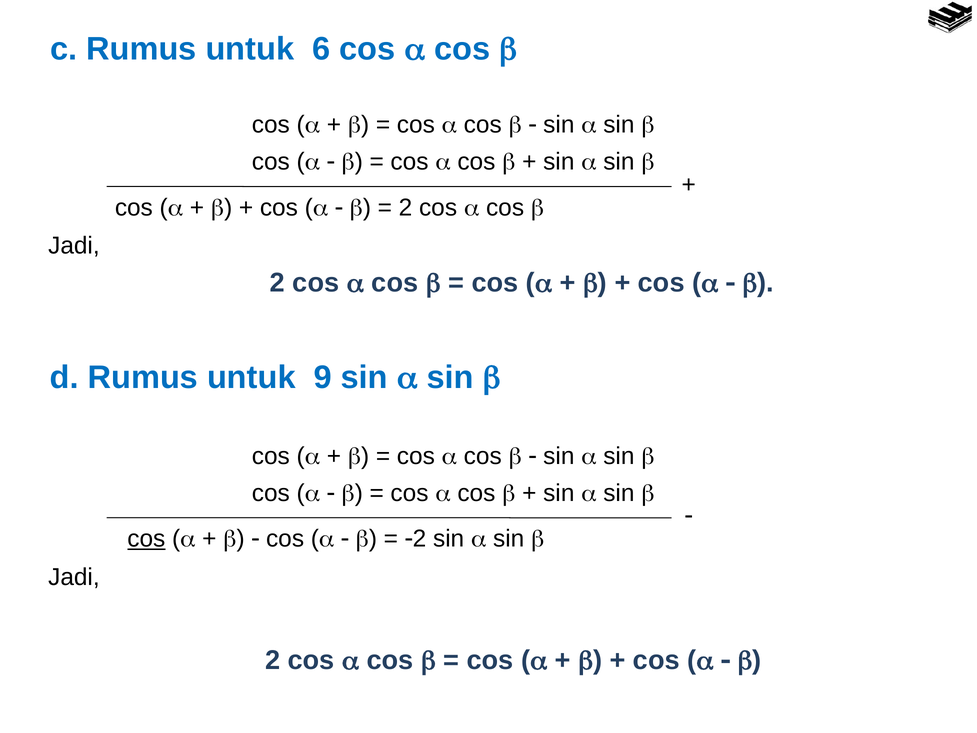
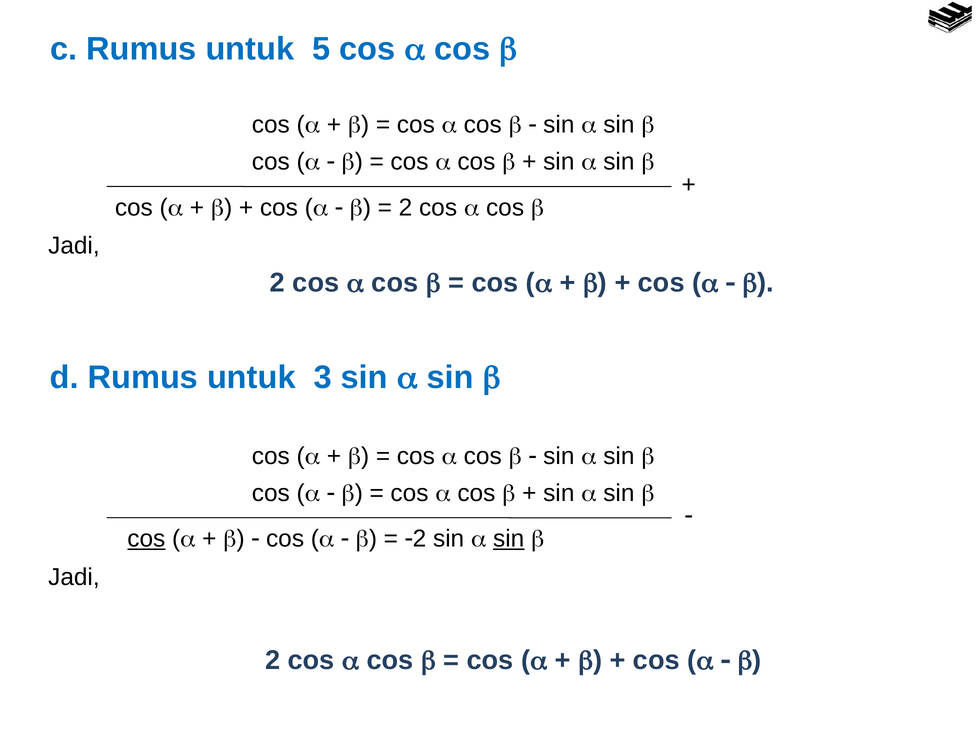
6: 6 -> 5 (321, 49)
9: 9 -> 3 (323, 377)
sin underline: none -> present (509, 539)
